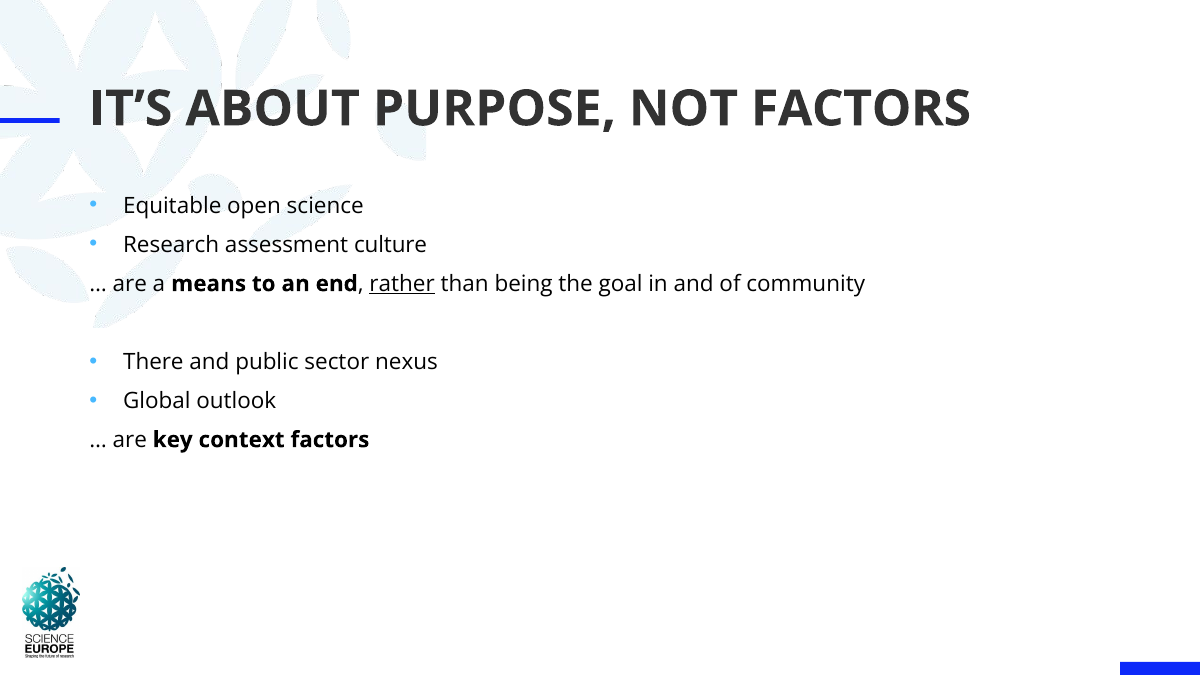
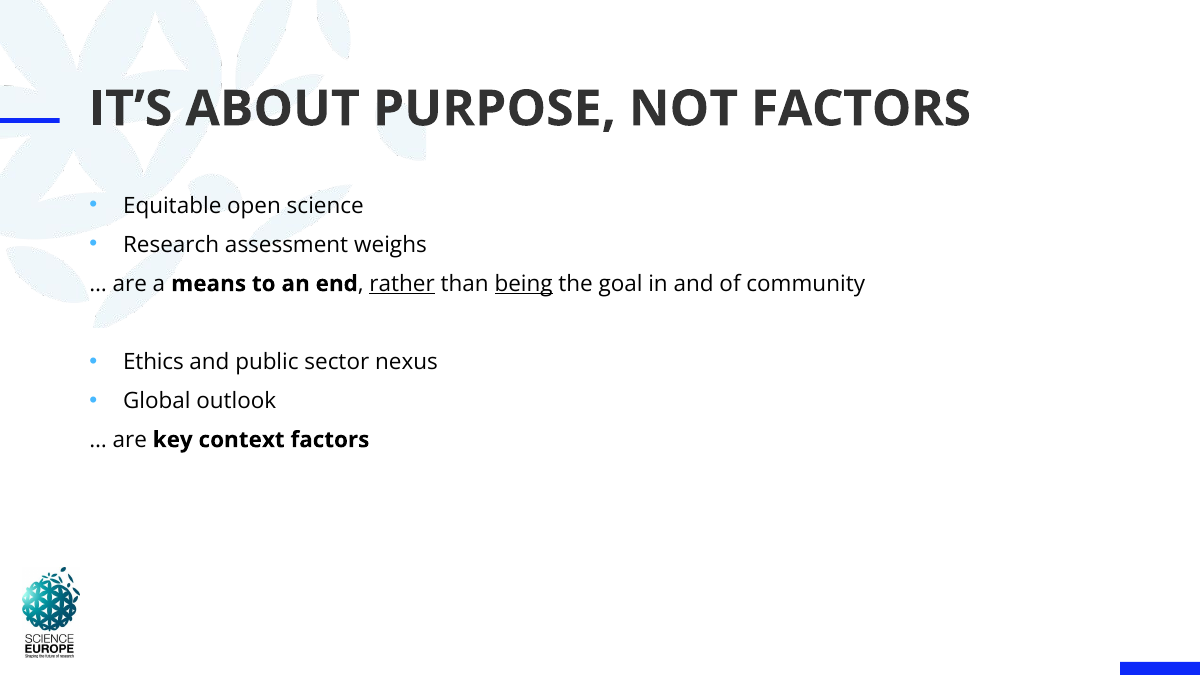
culture: culture -> weighs (390, 245)
being underline: none -> present (524, 284)
There: There -> Ethics (153, 362)
